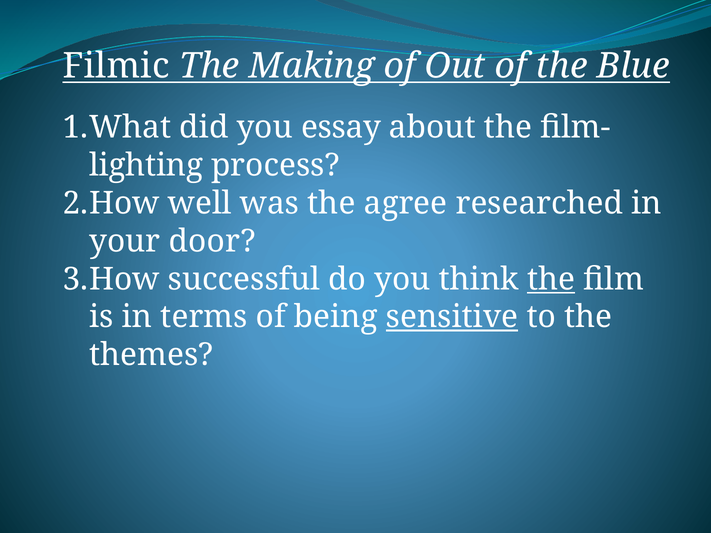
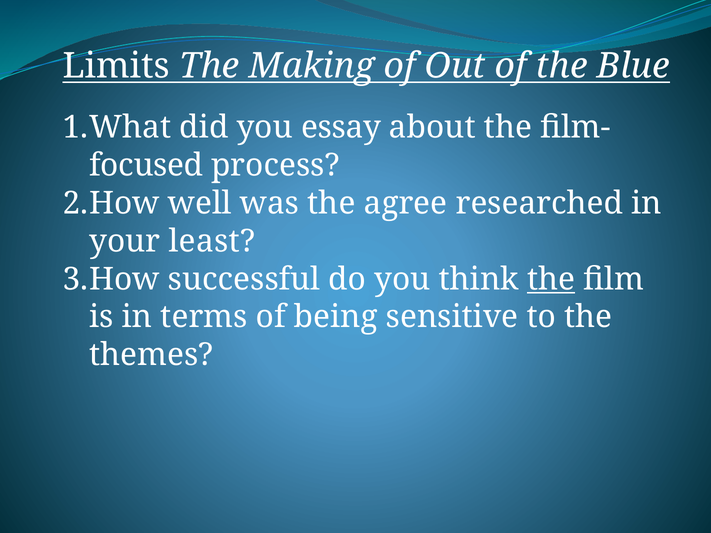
Filmic: Filmic -> Limits (116, 66)
lighting: lighting -> focused (146, 165)
door: door -> least (212, 241)
sensitive underline: present -> none (452, 317)
